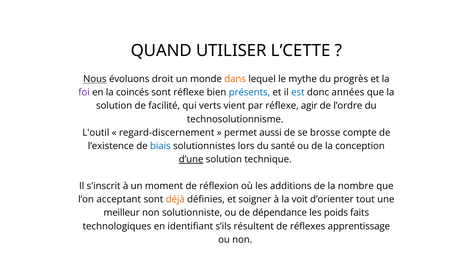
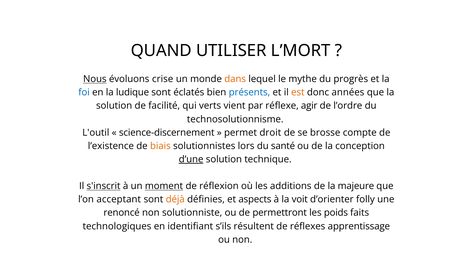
L’CETTE: L’CETTE -> L’MORT (301, 51)
droit: droit -> crise (163, 79)
foi colour: purple -> blue (84, 92)
coincés: coincés -> ludique (133, 92)
sont réflexe: réflexe -> éclatés (189, 92)
est colour: blue -> orange (298, 92)
regard-discernement: regard-discernement -> science-discernement (167, 133)
aussi: aussi -> droit (270, 133)
biais colour: blue -> orange (160, 146)
s'inscrit underline: none -> present (104, 186)
moment underline: none -> present (164, 186)
nombre: nombre -> majeure (356, 186)
soigner: soigner -> aspects (255, 200)
tout: tout -> folly (365, 200)
meilleur: meilleur -> renoncé (122, 213)
dépendance: dépendance -> permettront (280, 213)
